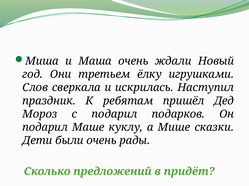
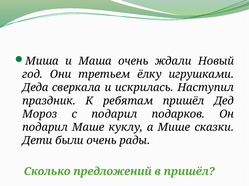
Слов: Слов -> Деда (35, 88)
в придёт: придёт -> пришёл (189, 172)
